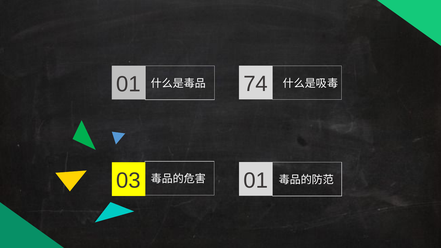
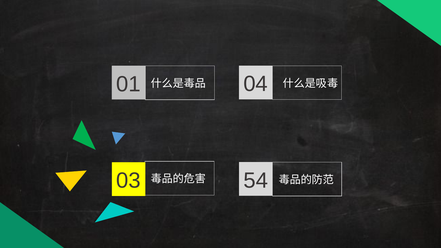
74: 74 -> 04 (256, 84)
01: 01 -> 54 (256, 180)
